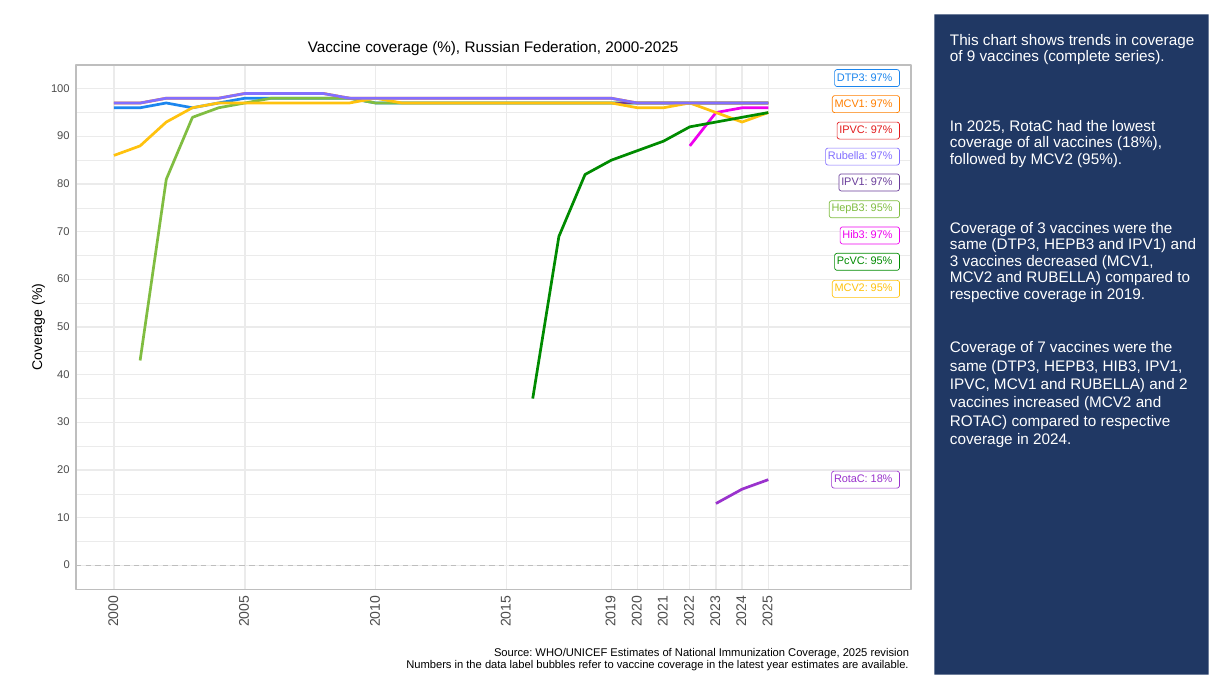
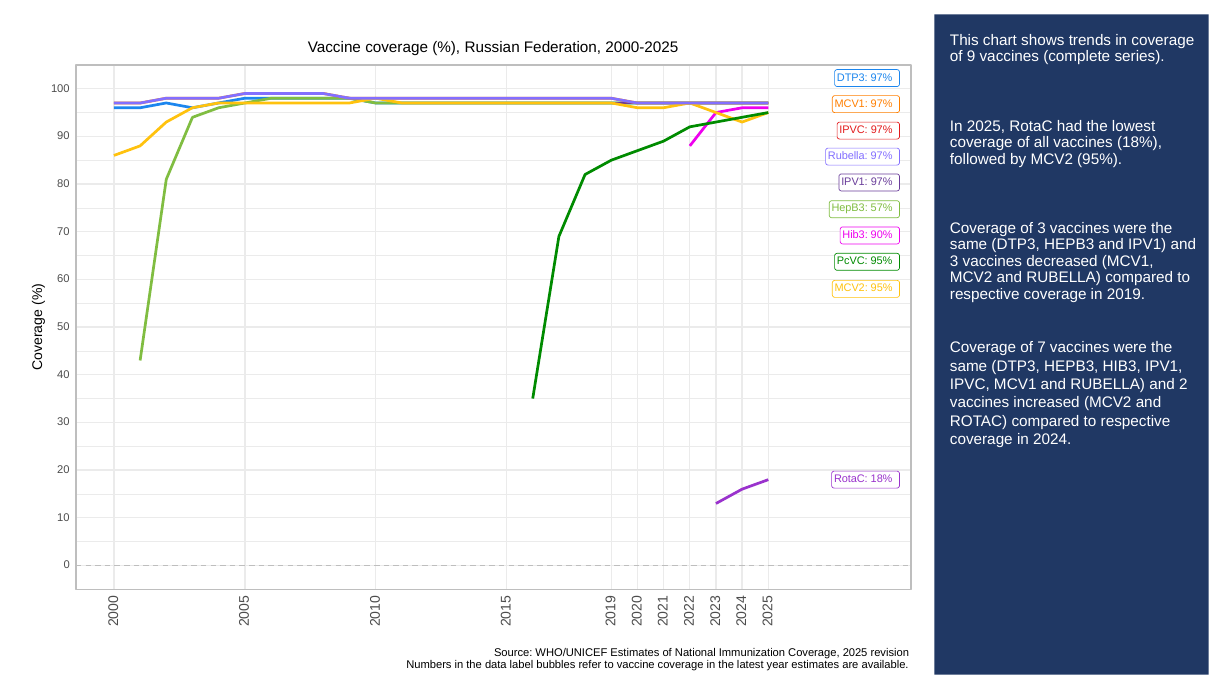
HepB3 95%: 95% -> 57% (882, 208)
Hib3 97%: 97% -> 90% (882, 235)
